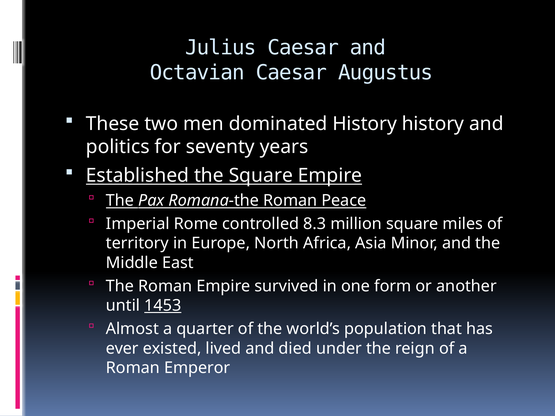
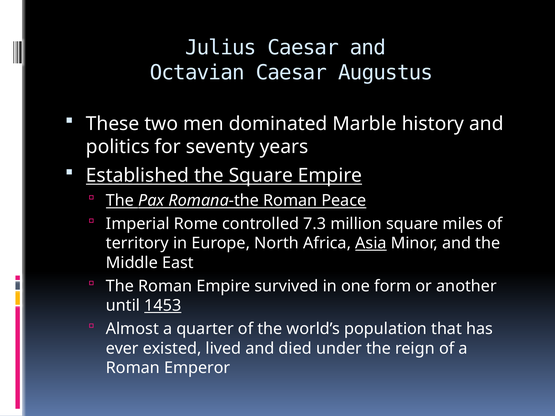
dominated History: History -> Marble (365, 124)
8.3: 8.3 -> 7.3 (315, 224)
Asia underline: none -> present (371, 243)
